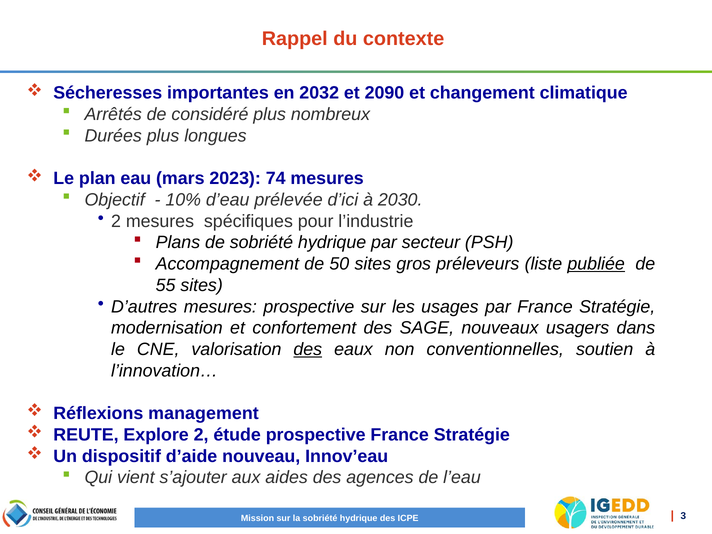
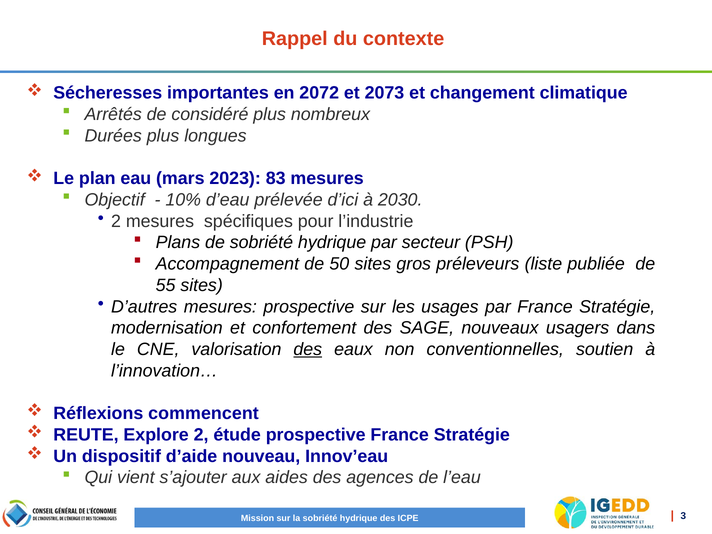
2032: 2032 -> 2072 (319, 93)
2090: 2090 -> 2073 (384, 93)
74: 74 -> 83 (276, 179)
publiée underline: present -> none (596, 264)
management: management -> commencent (204, 414)
